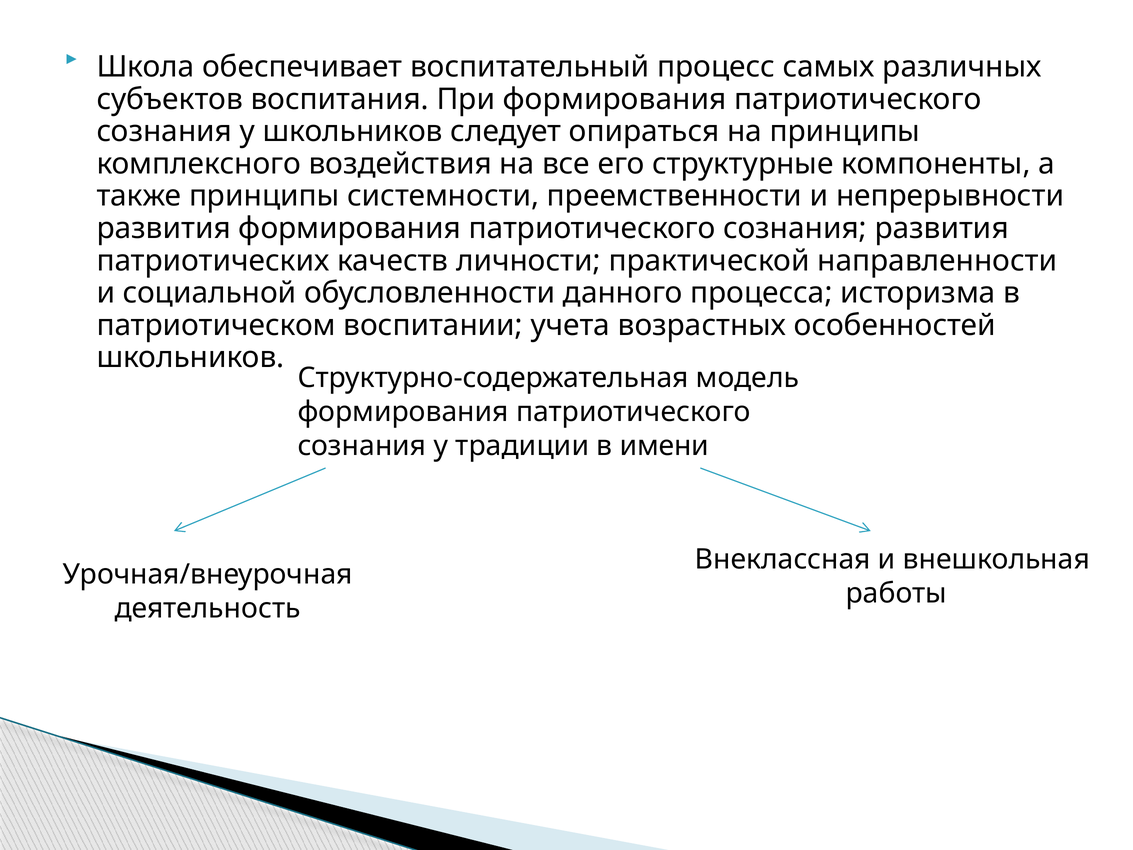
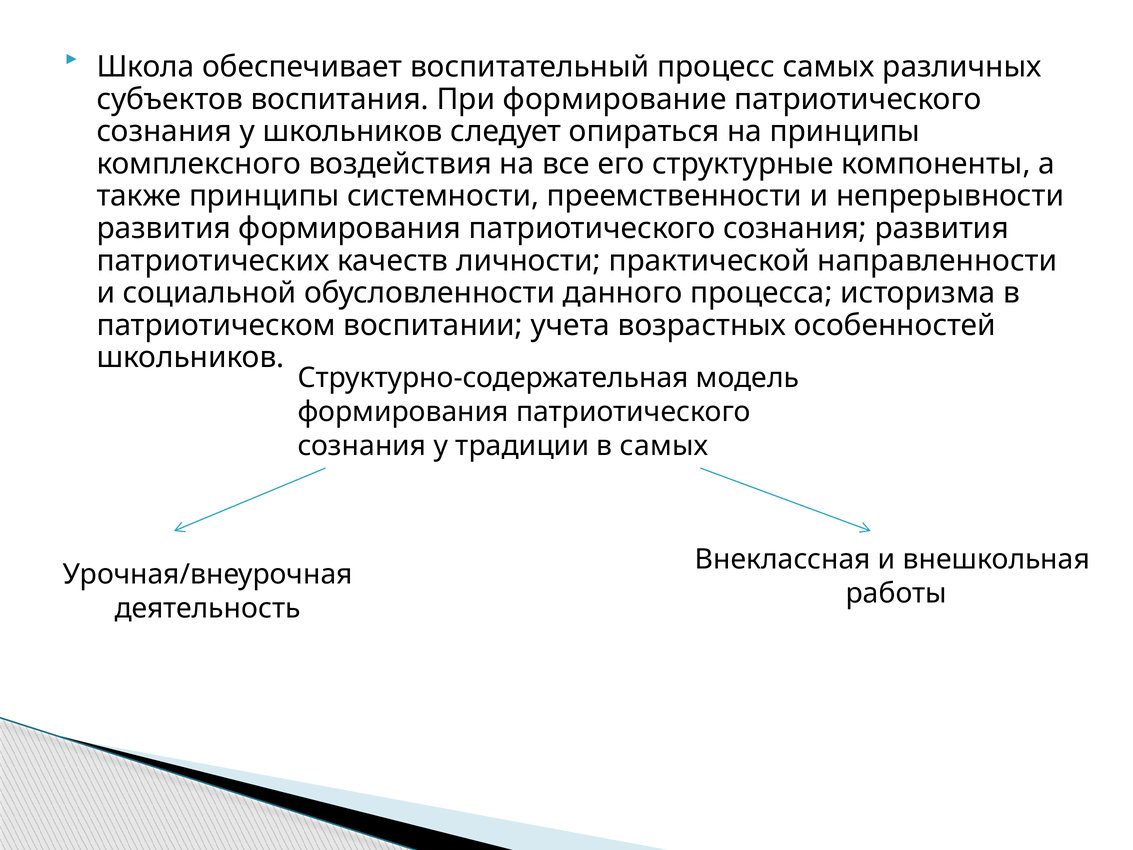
При формирования: формирования -> формирование (615, 99)
в имени: имени -> самых (664, 446)
